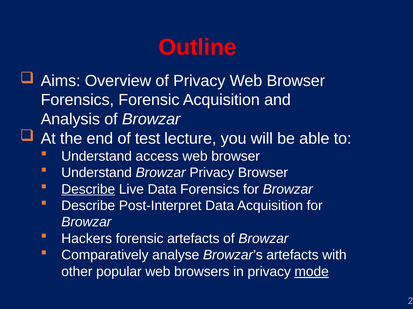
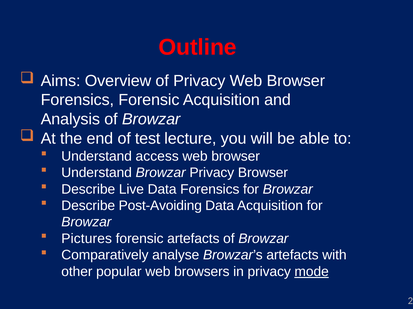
Describe underline: present -> none (88, 190)
Post-Interpret: Post-Interpret -> Post-Avoiding (160, 206)
Hackers: Hackers -> Pictures (87, 239)
